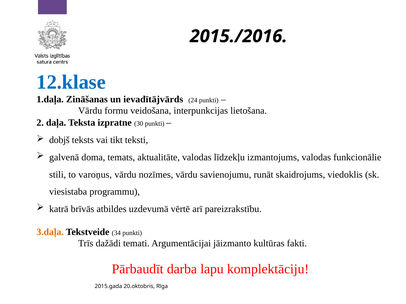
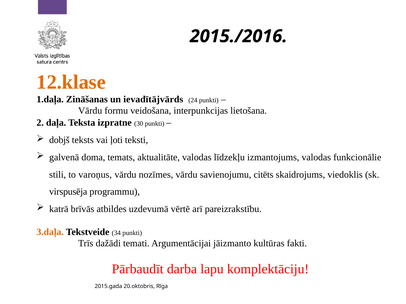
12.klase colour: blue -> orange (71, 82)
tikt: tikt -> ļoti (116, 140)
runāt: runāt -> citēts (264, 175)
viesistaba: viesistaba -> virspusēja (68, 192)
